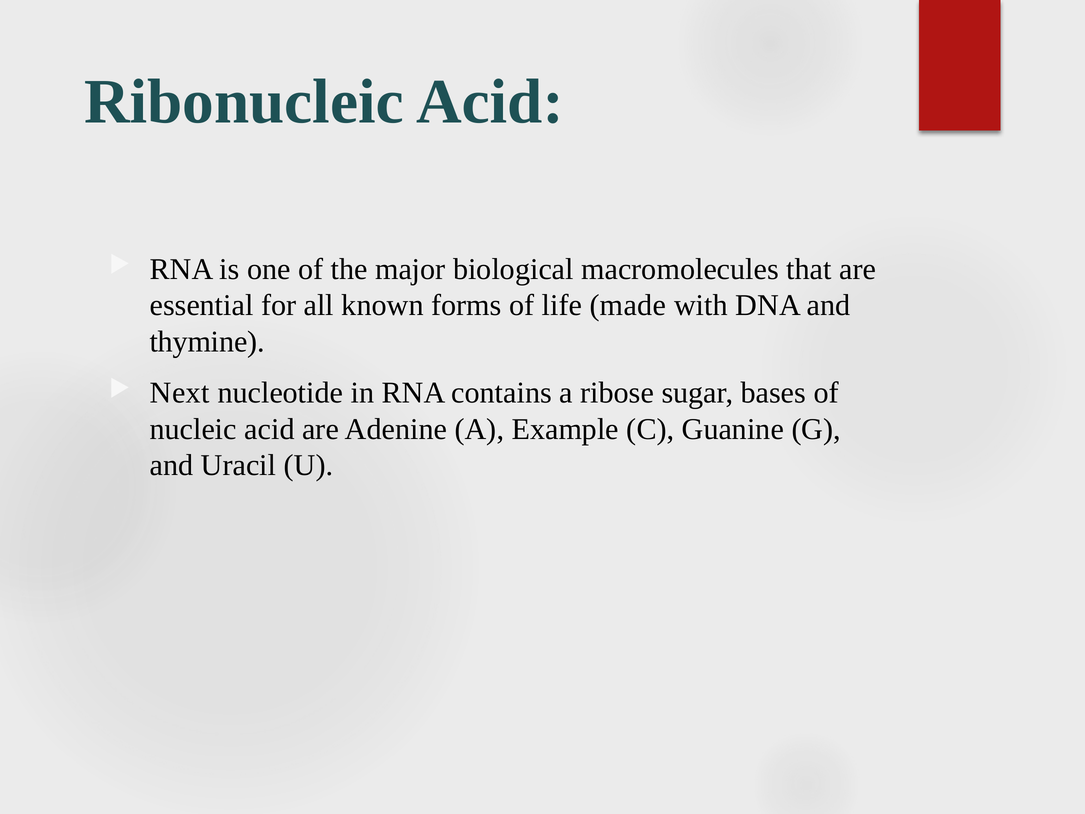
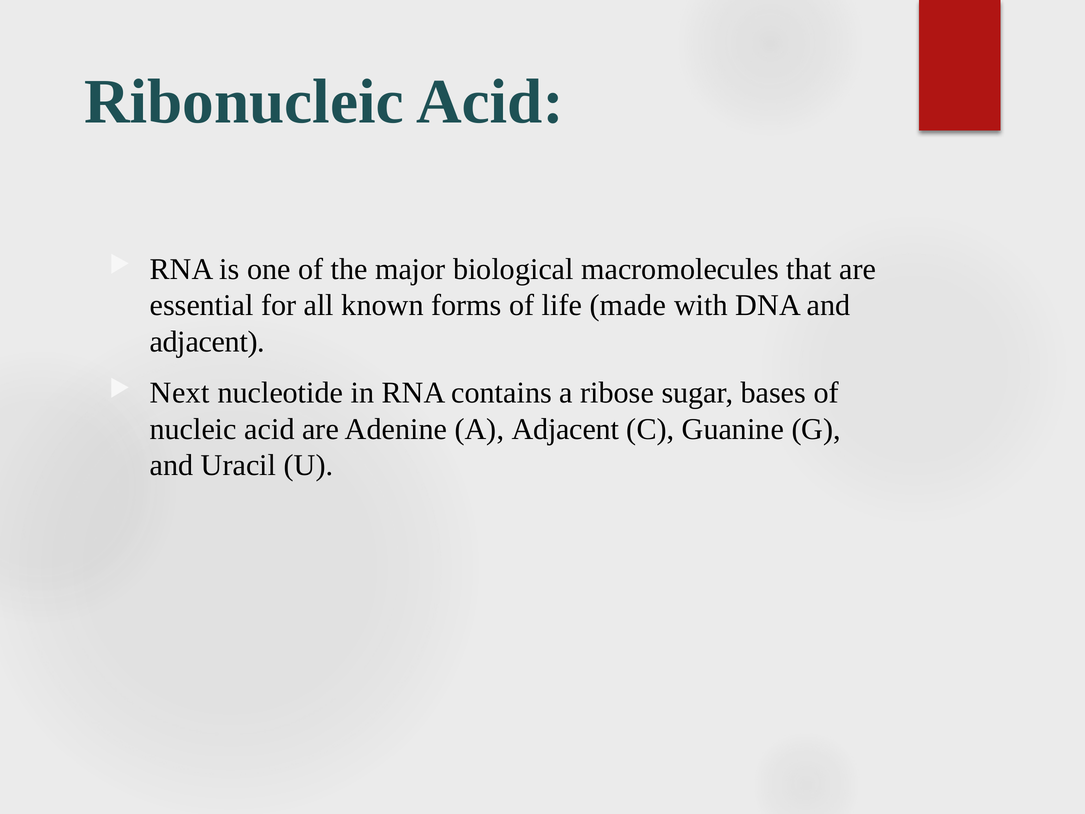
thymine: thymine -> adjacent (207, 342)
A Example: Example -> Adjacent (565, 429)
